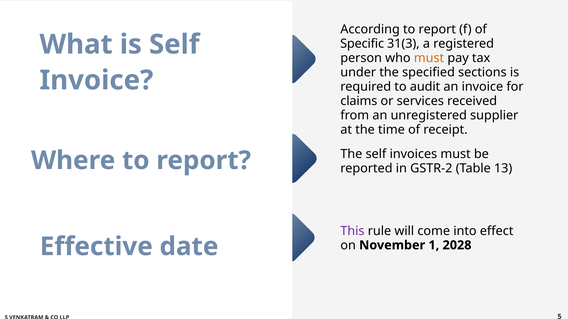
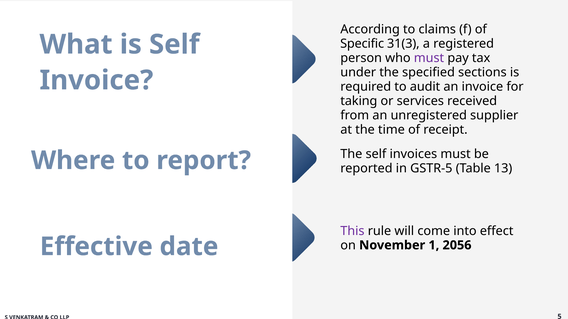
According to report: report -> claims (437, 29)
must colour: orange -> purple (429, 58)
claims: claims -> taking (359, 101)
GSTR-2: GSTR-2 -> GSTR-5 (431, 168)
2028: 2028 -> 2056 (457, 246)
